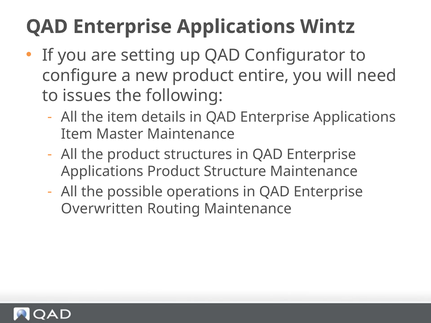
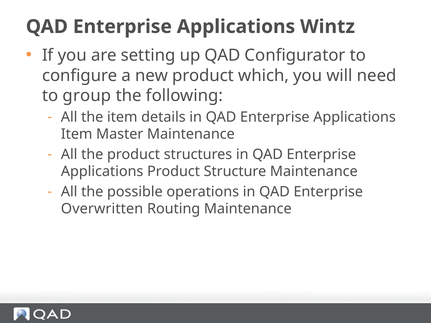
entire: entire -> which (264, 76)
issues: issues -> group (87, 96)
